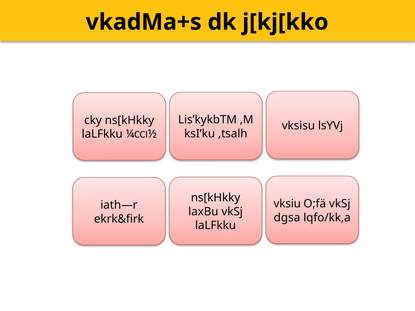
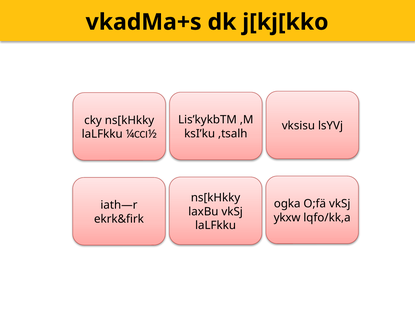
vksiu: vksiu -> ogka (287, 204)
dgsa: dgsa -> ykxw (287, 218)
